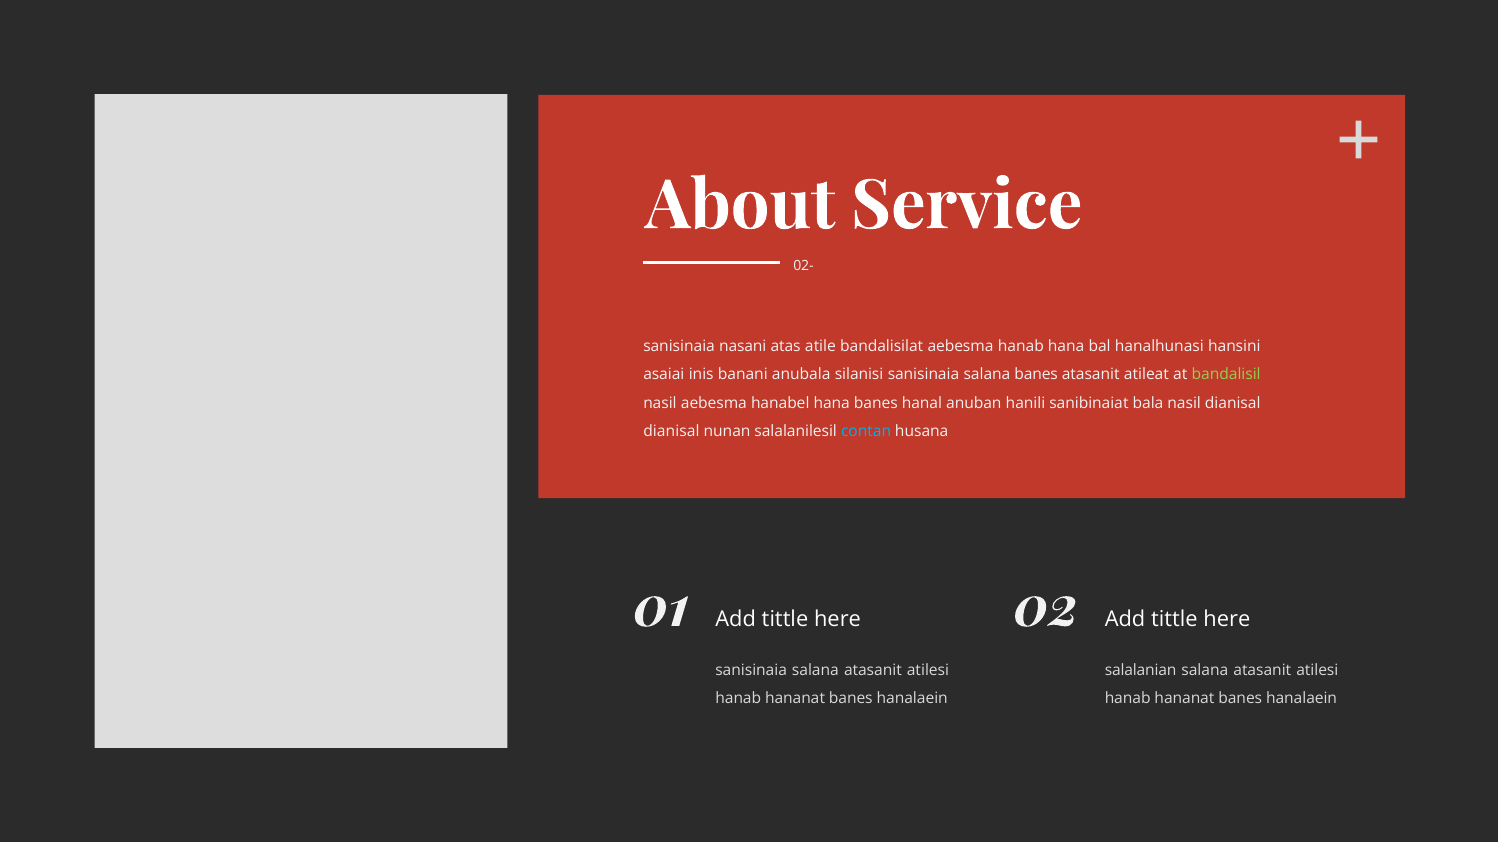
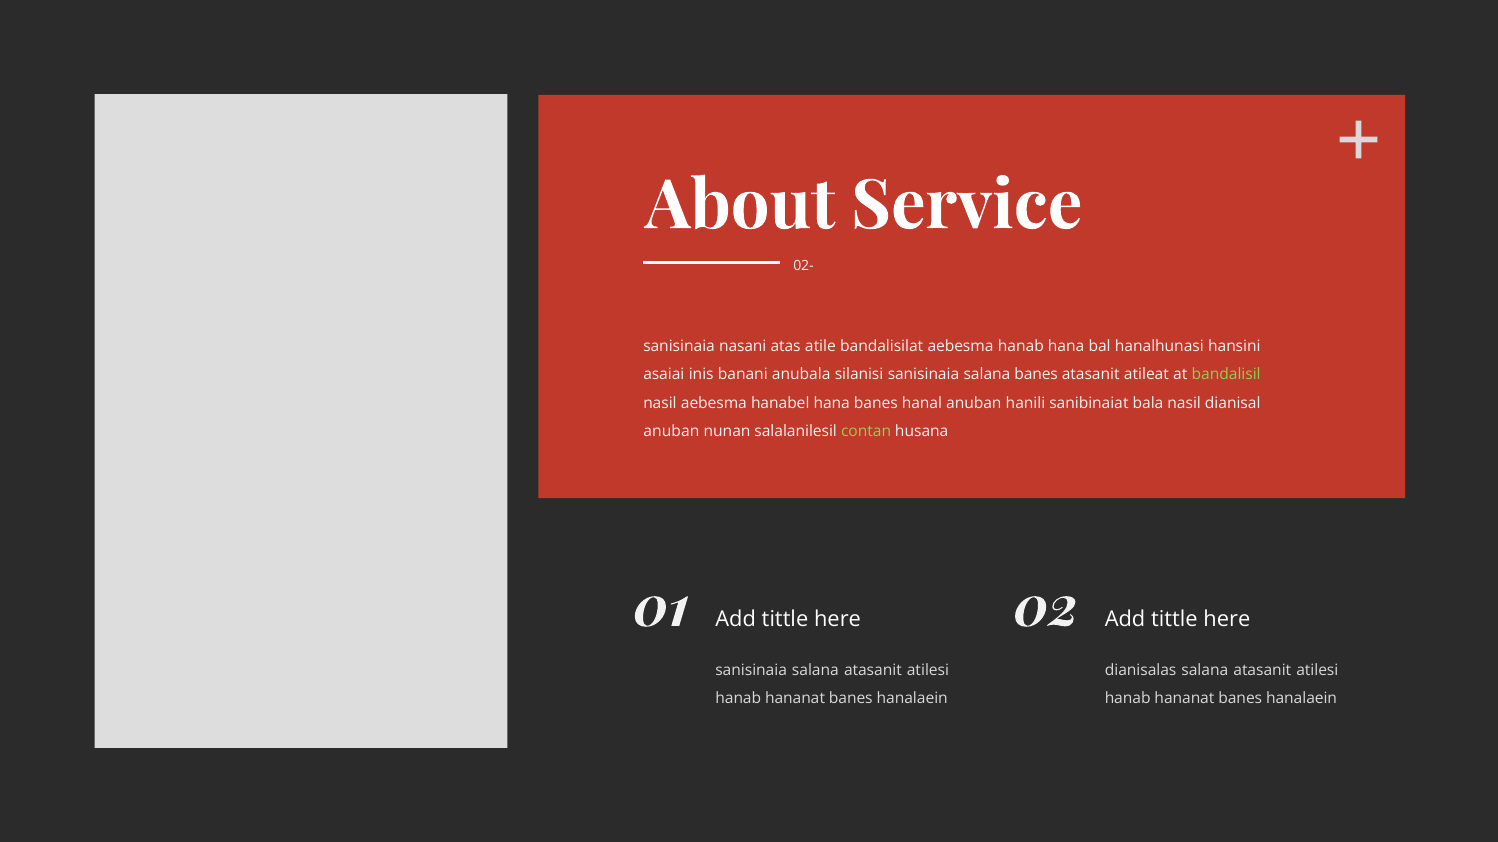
dianisal: dianisal -> anuban (671, 431)
contan colour: light blue -> light green (866, 431)
salalanian: salalanian -> dianisalas (1141, 671)
